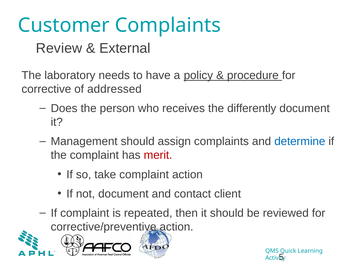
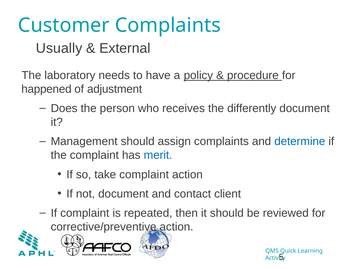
Review: Review -> Usually (59, 48)
corrective: corrective -> happened (46, 89)
addressed: addressed -> adjustment (115, 89)
merit colour: red -> blue (158, 155)
